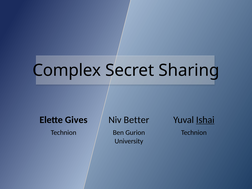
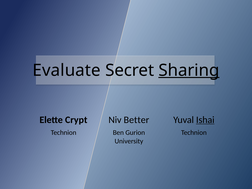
Complex: Complex -> Evaluate (67, 70)
Sharing underline: none -> present (189, 70)
Gives: Gives -> Crypt (76, 120)
